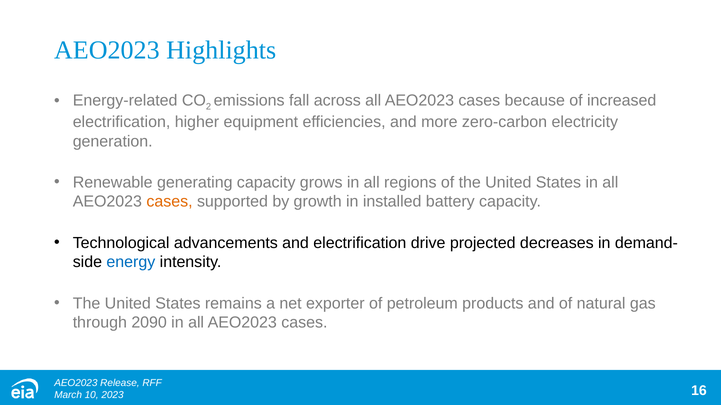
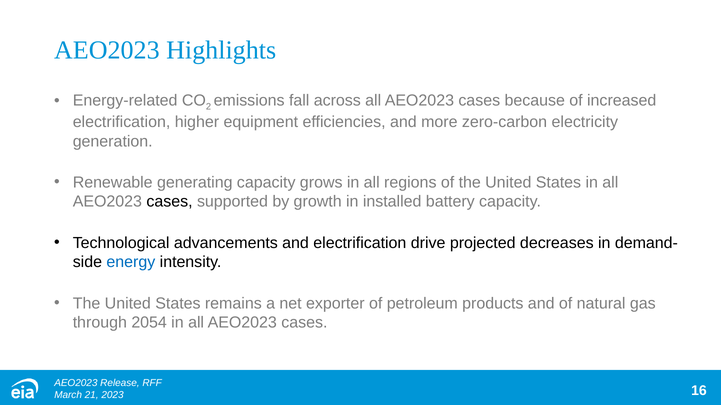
cases colour: orange -> black (169, 202)
2090: 2090 -> 2054 (149, 323)
10: 10 -> 21 (92, 395)
